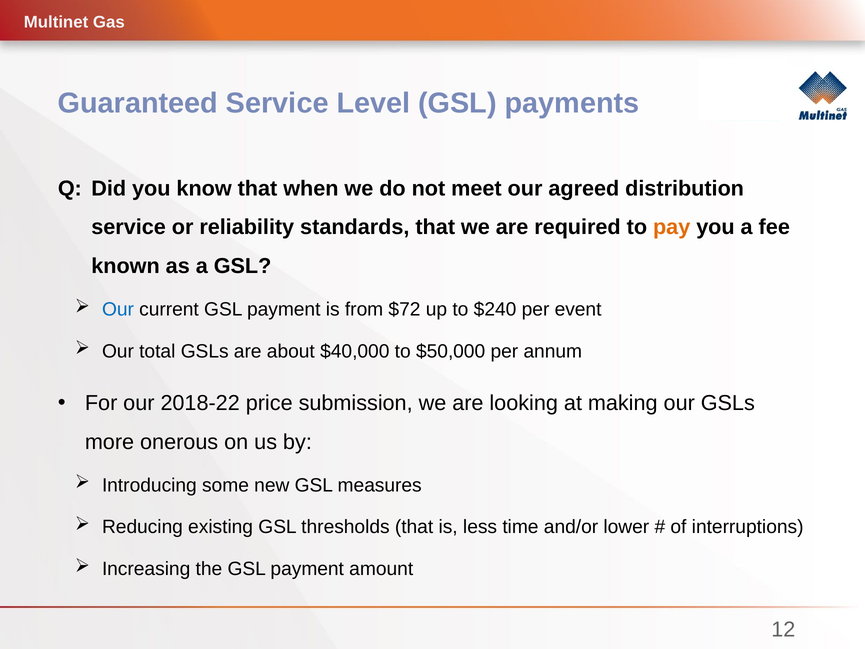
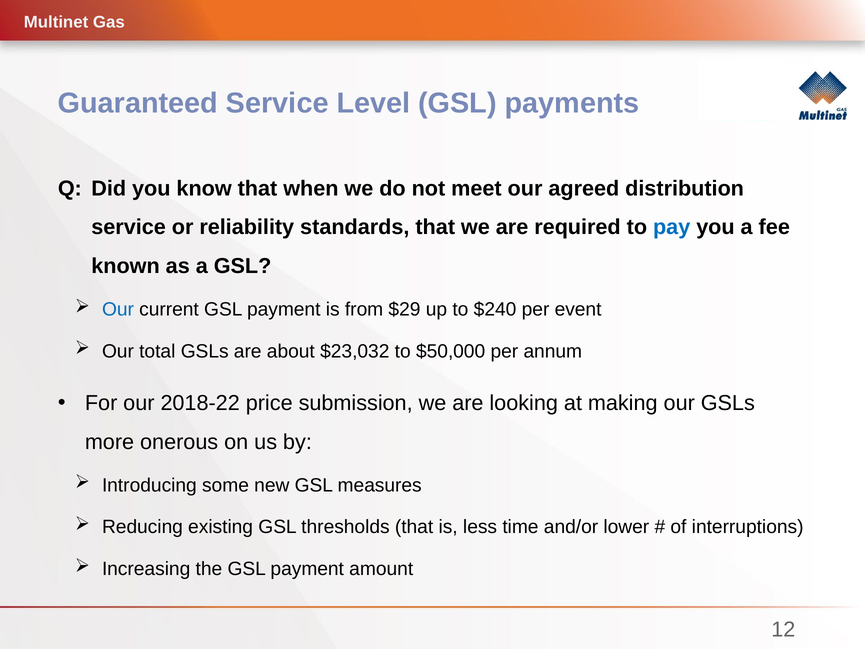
pay colour: orange -> blue (672, 227)
$72: $72 -> $29 (404, 309)
$40,000: $40,000 -> $23,032 (355, 351)
